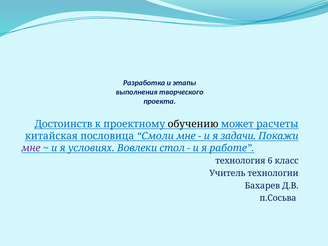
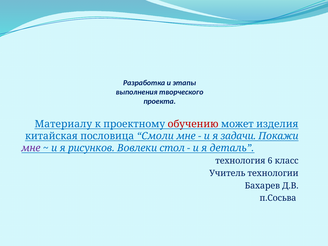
Достоинств: Достоинств -> Материалу (63, 124)
обучению colour: black -> red (193, 124)
расчеты: расчеты -> изделия (277, 124)
условиях: условиях -> рисунков (91, 148)
работе: работе -> деталь (232, 148)
